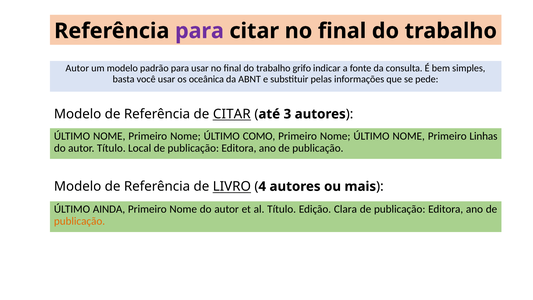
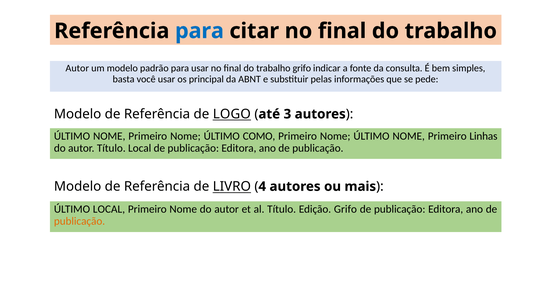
para colour: purple -> blue (199, 31)
oceânica: oceânica -> principal (206, 79)
de CITAR: CITAR -> LOGO (232, 114)
ÚLTIMO AINDA: AINDA -> LOCAL (109, 209)
Edição Clara: Clara -> Grifo (345, 209)
